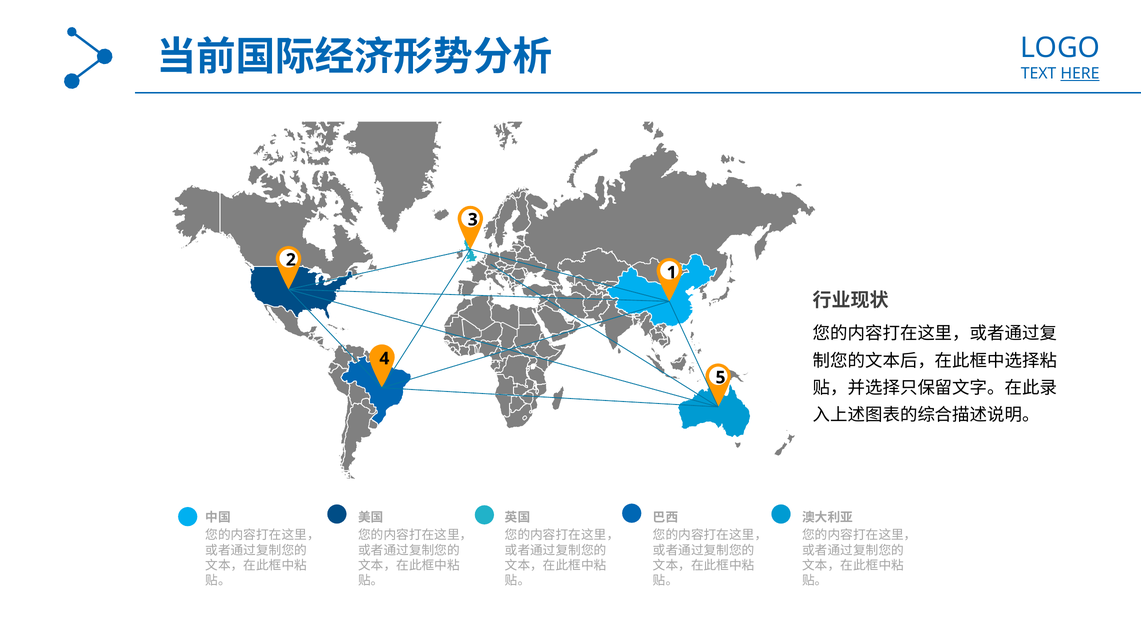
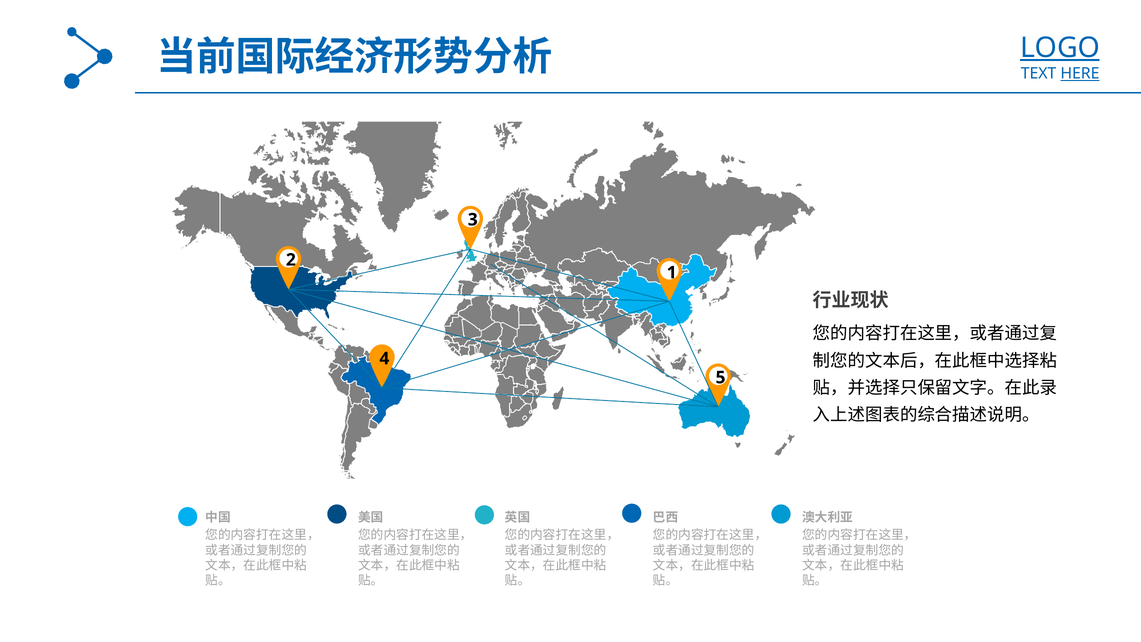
LOGO underline: none -> present (1060, 48)
